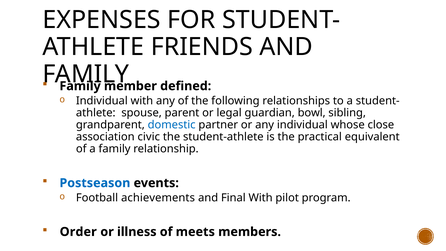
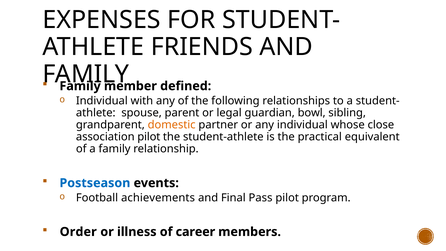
domestic colour: blue -> orange (172, 125)
association civic: civic -> pilot (149, 137)
Final With: With -> Pass (261, 198)
meets: meets -> career (195, 232)
